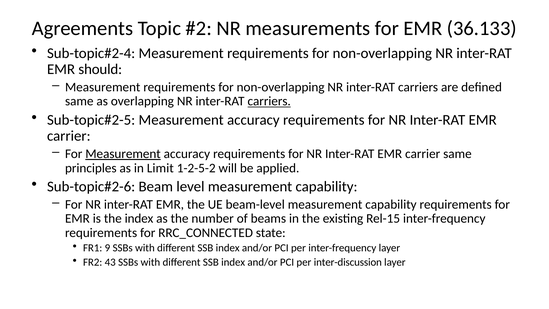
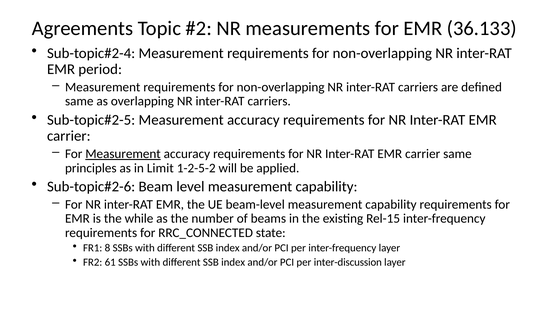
should: should -> period (100, 69)
carriers underline: present -> none (269, 101)
the index: index -> while (139, 219)
9: 9 -> 8 (107, 248)
43: 43 -> 61 (110, 262)
